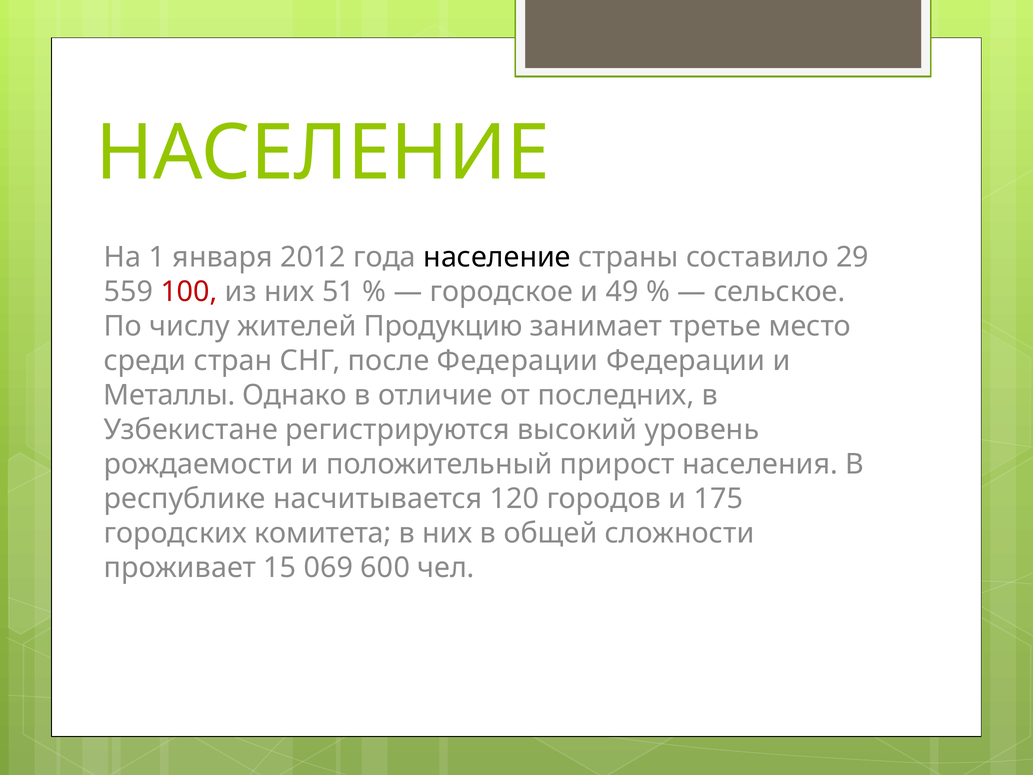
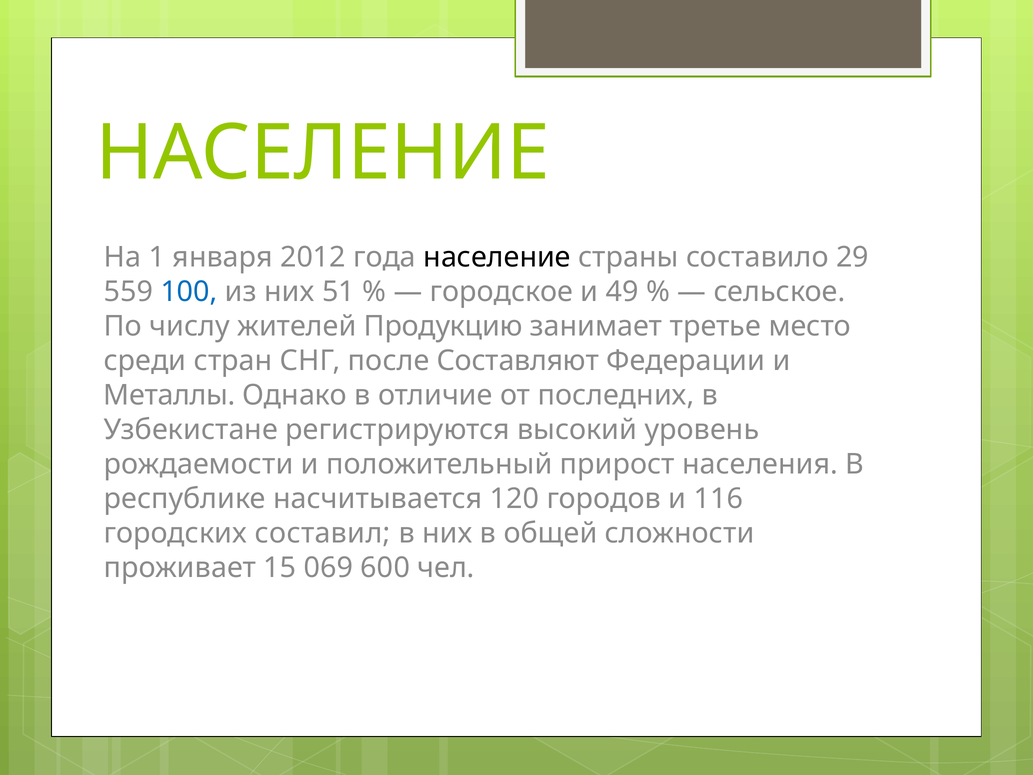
100 colour: red -> blue (189, 292)
после Федерации: Федерации -> Составляют (518, 361)
175: 175 -> 116 (718, 499)
комитета: комитета -> составил (323, 533)
